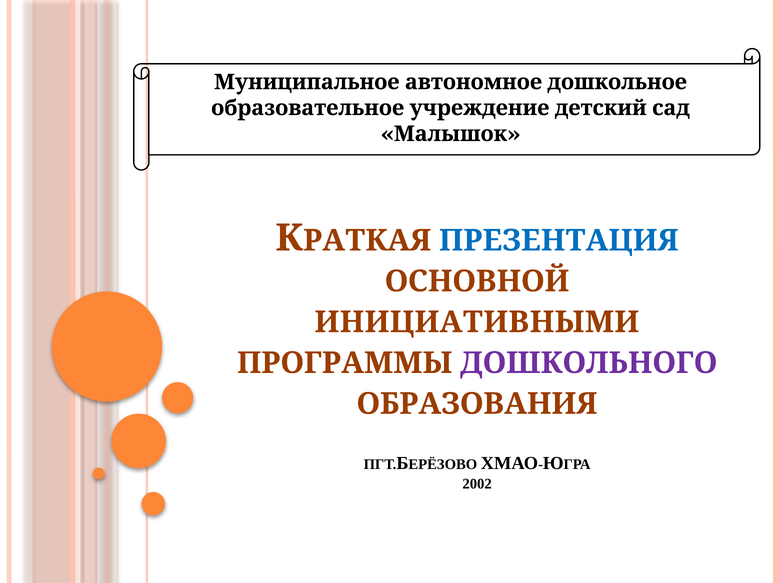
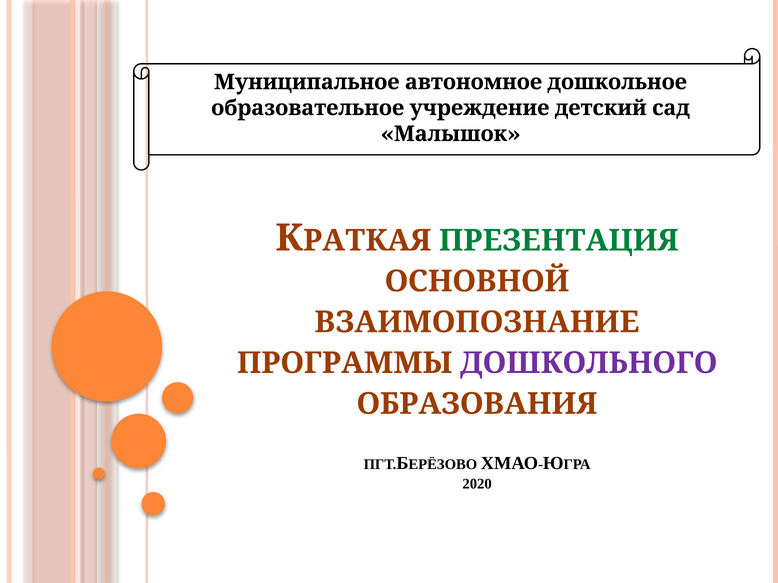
ПРЕЗЕНТАЦИЯ colour: blue -> green (559, 241)
ИНИЦИАТИВНЫМИ: ИНИЦИАТИВНЫМИ -> ВЗАИМОПОЗНАНИЕ (477, 322)
2002: 2002 -> 2020 (477, 484)
